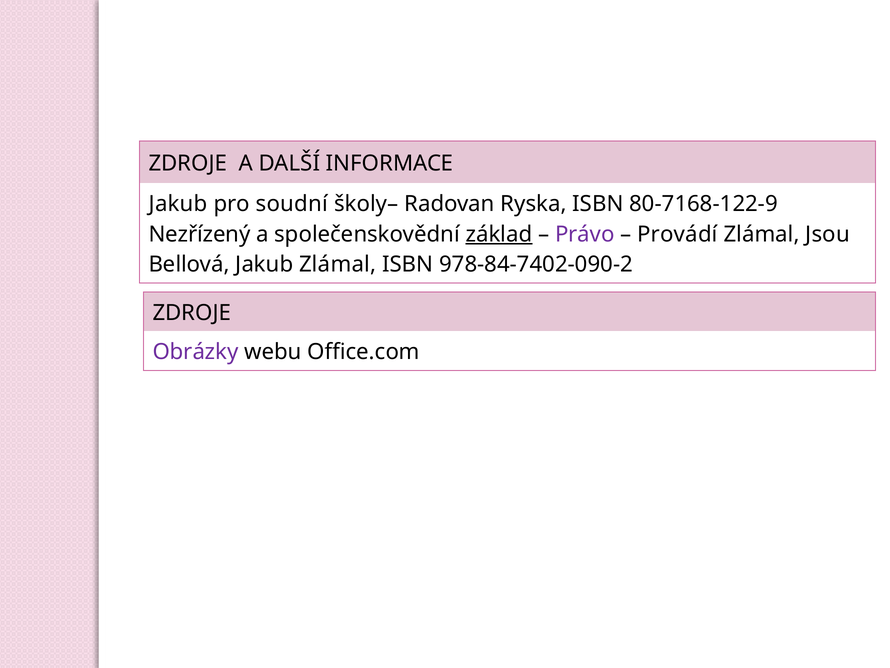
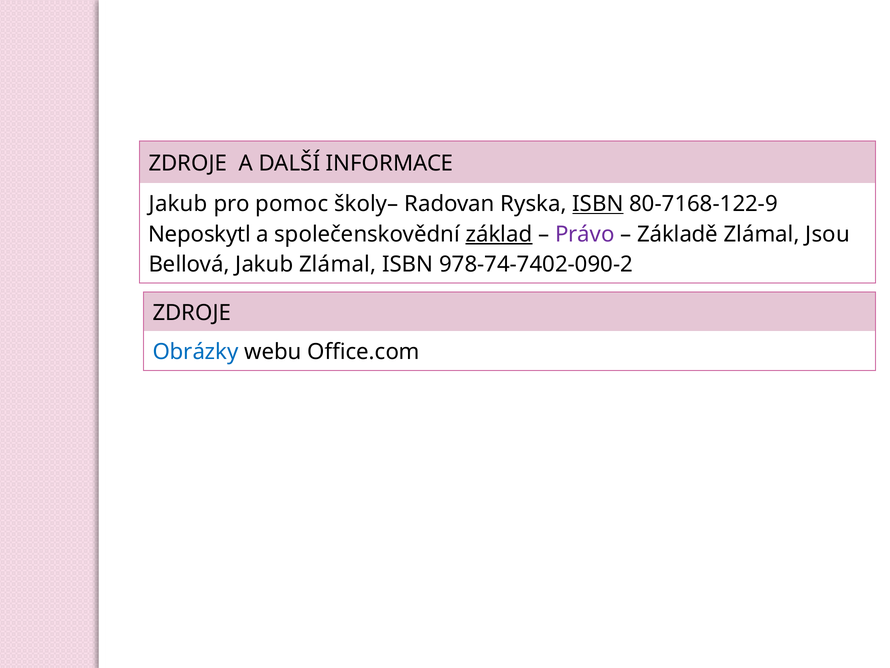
soudní: soudní -> pomoc (292, 204)
ISBN underline: none -> present (598, 204)
Nezřízený: Nezřízený -> Neposkytl (200, 234)
Provádí: Provádí -> Základě (678, 234)
978-84-7402-090-2: 978-84-7402-090-2 -> 978-74-7402-090-2 (536, 264)
Obrázky colour: purple -> blue (196, 352)
